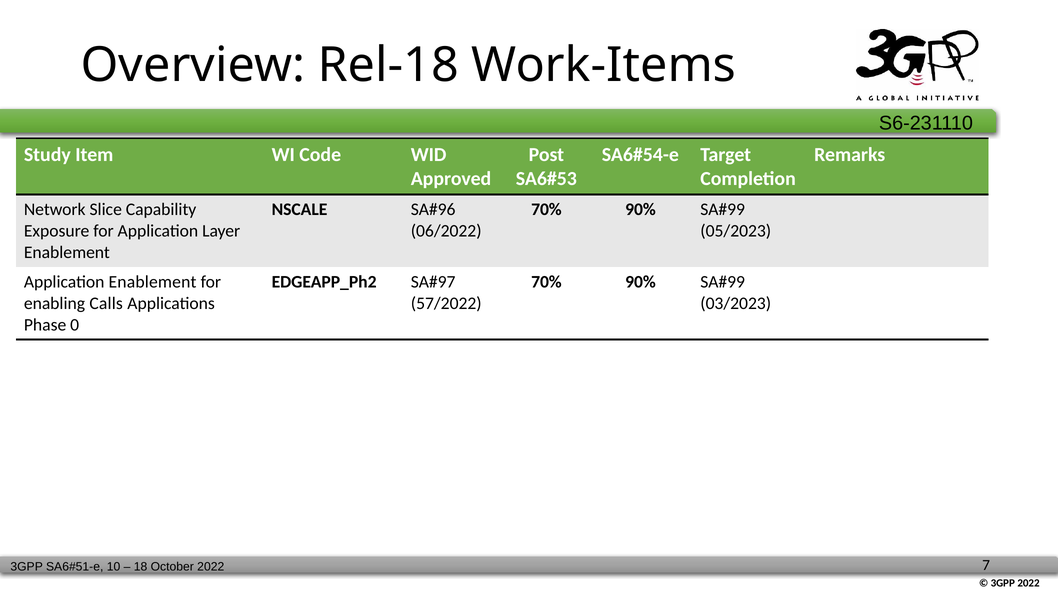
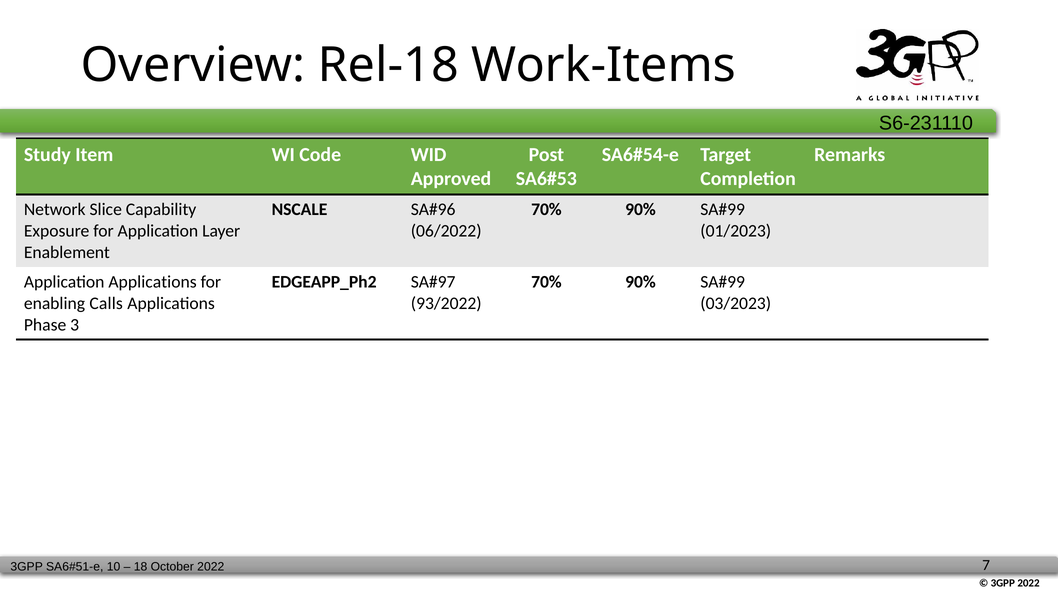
05/2023: 05/2023 -> 01/2023 (736, 231)
Application Enablement: Enablement -> Applications (153, 282)
57/2022: 57/2022 -> 93/2022 (446, 304)
0: 0 -> 3 (75, 325)
